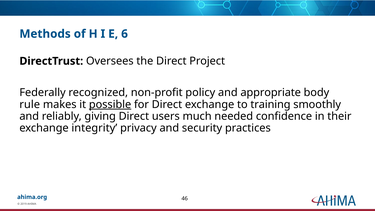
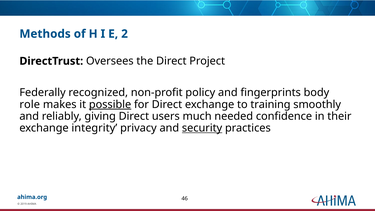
6: 6 -> 2 (125, 34)
appropriate: appropriate -> fingerprints (271, 93)
rule: rule -> role (30, 104)
security underline: none -> present (202, 128)
